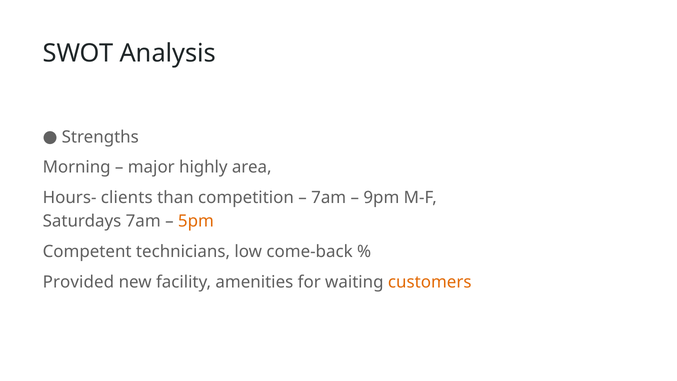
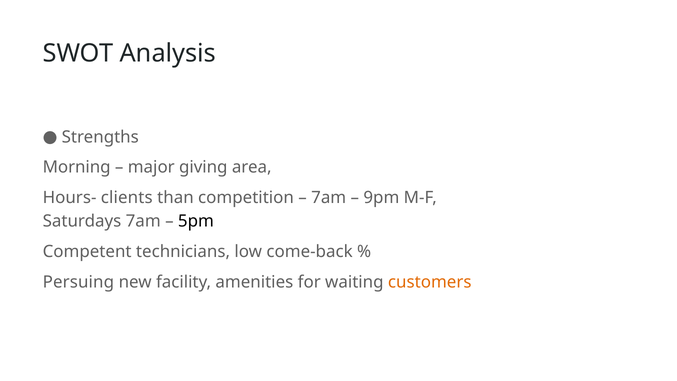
highly: highly -> giving (203, 167)
5pm colour: orange -> black (196, 221)
Provided: Provided -> Persuing (78, 282)
